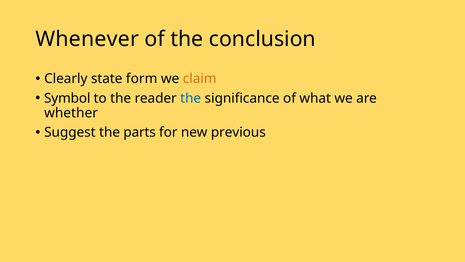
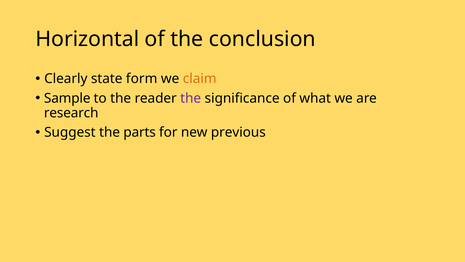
Whenever: Whenever -> Horizontal (87, 39)
Symbol: Symbol -> Sample (67, 98)
the colour: blue -> purple (191, 98)
whether: whether -> research (71, 113)
